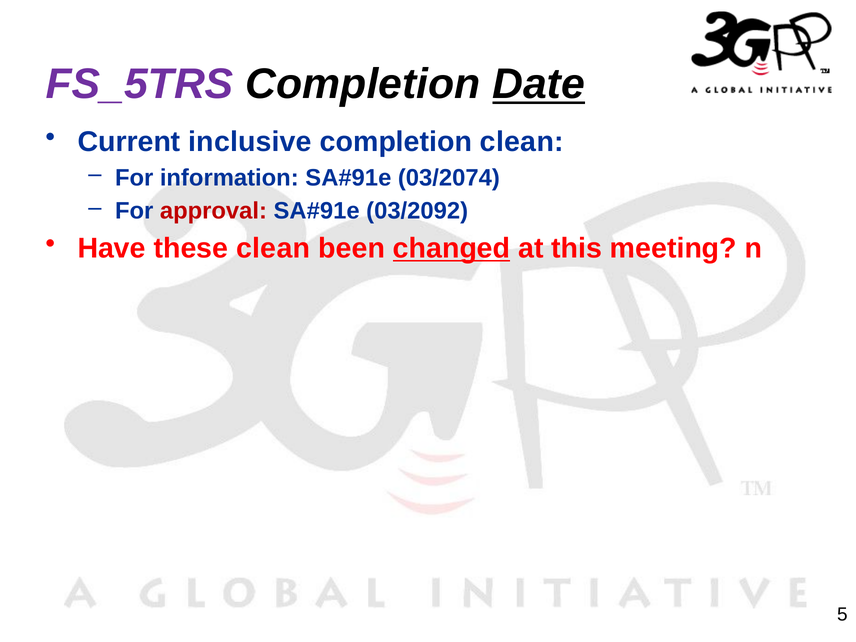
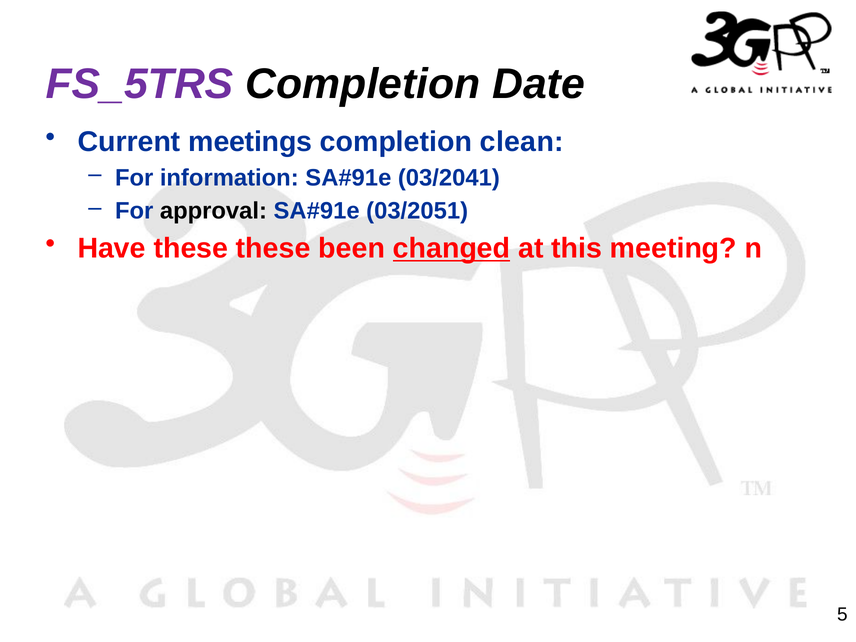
Date underline: present -> none (539, 84)
inclusive: inclusive -> meetings (250, 142)
03/2074: 03/2074 -> 03/2041 (449, 178)
approval colour: red -> black (213, 211)
03/2092: 03/2092 -> 03/2051 (417, 211)
these clean: clean -> these (273, 249)
